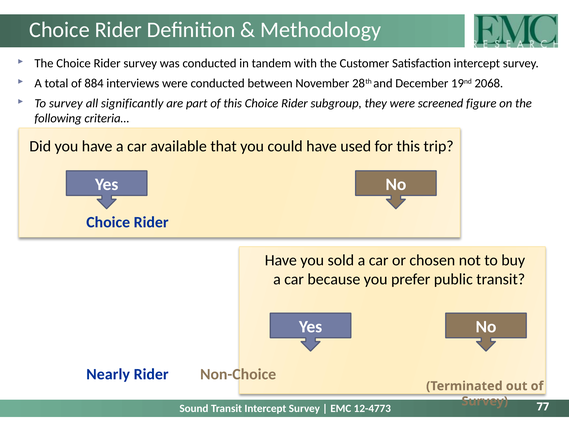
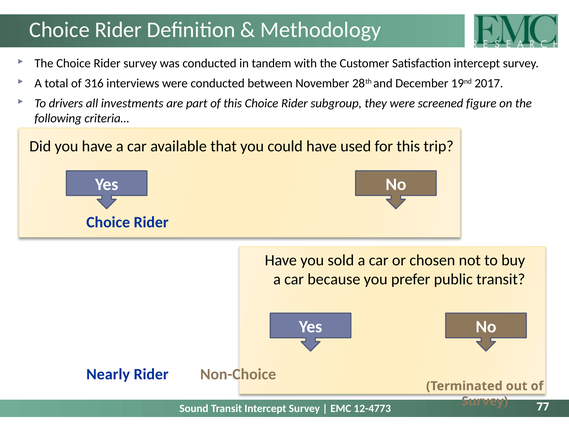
884: 884 -> 316 (94, 83)
2068: 2068 -> 2017 (489, 83)
To survey: survey -> drivers (66, 103)
significantly: significantly -> investments (132, 103)
